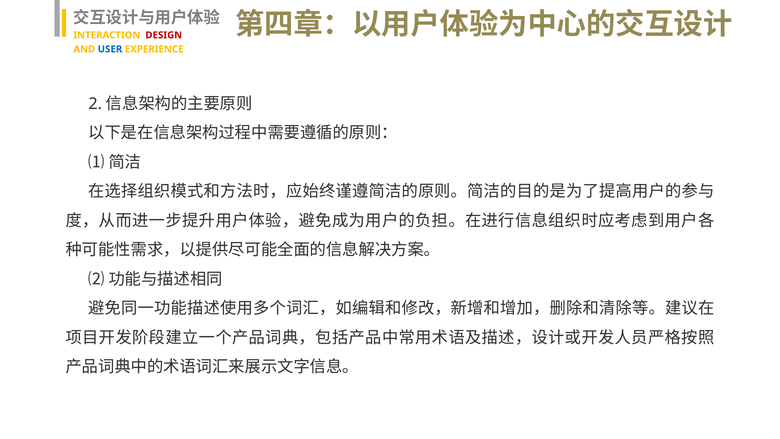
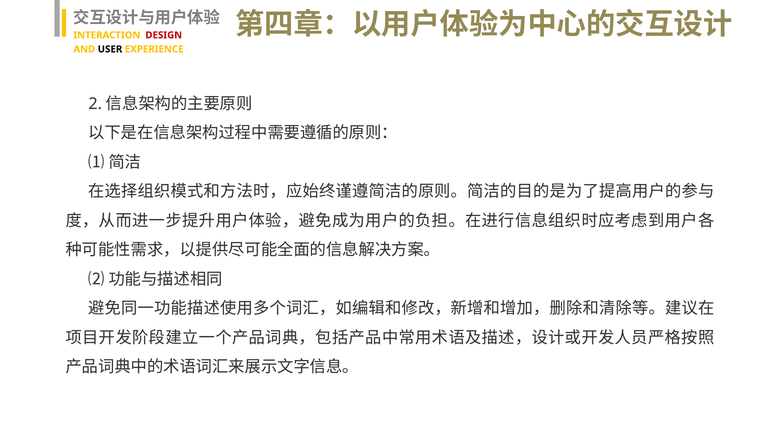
USER colour: blue -> black (110, 49)
